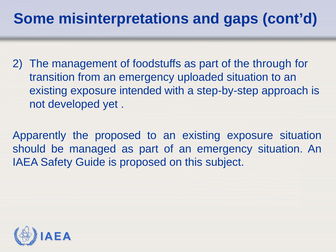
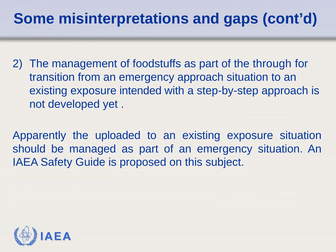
emergency uploaded: uploaded -> approach (201, 77)
the proposed: proposed -> uploaded (118, 135)
